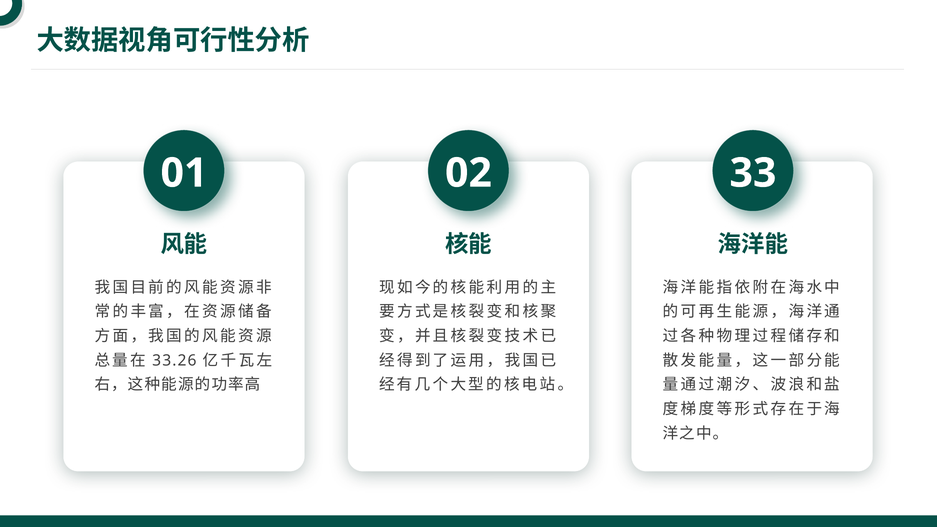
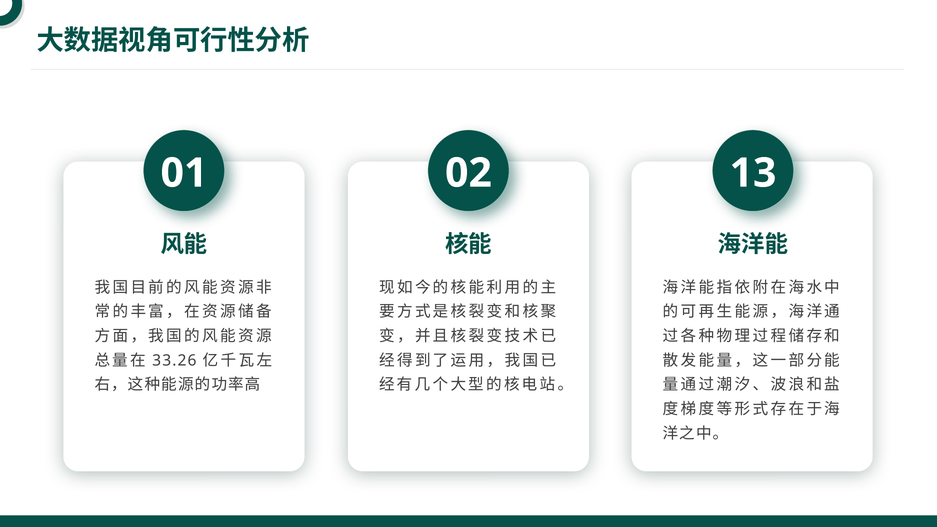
33: 33 -> 13 (753, 173)
